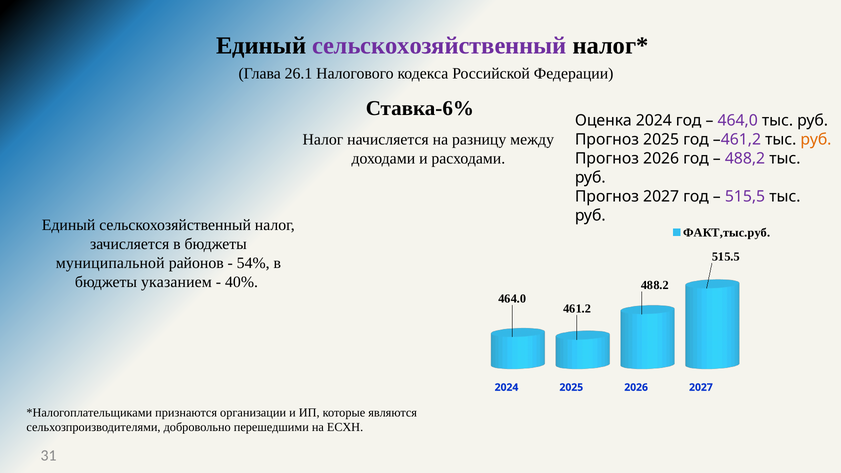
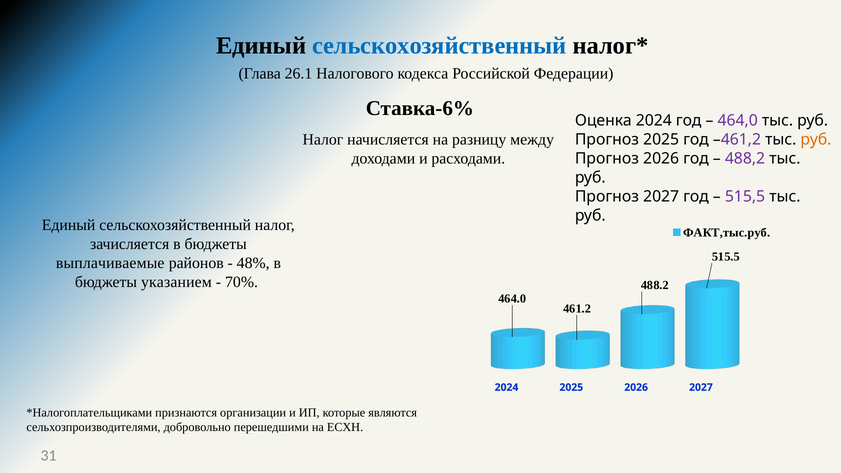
сельскохозяйственный colour: purple -> blue (439, 45)
муниципальной: муниципальной -> выплачиваемые (110, 263)
54%: 54% -> 48% (253, 263)
40%: 40% -> 70% (242, 282)
